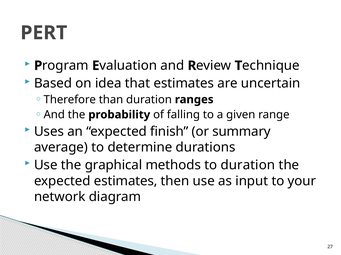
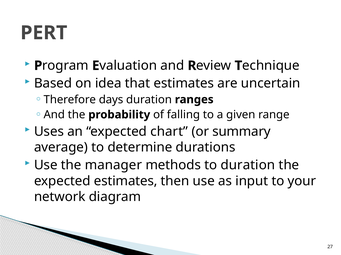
than: than -> days (111, 100)
finish: finish -> chart (169, 132)
graphical: graphical -> manager (113, 166)
